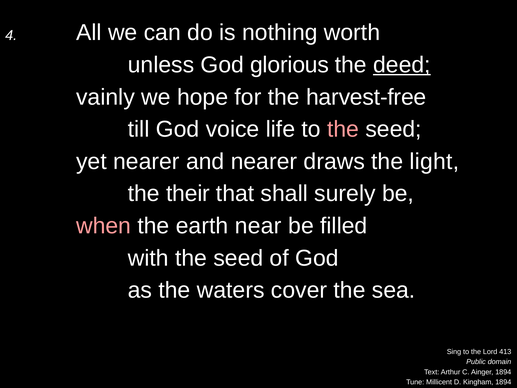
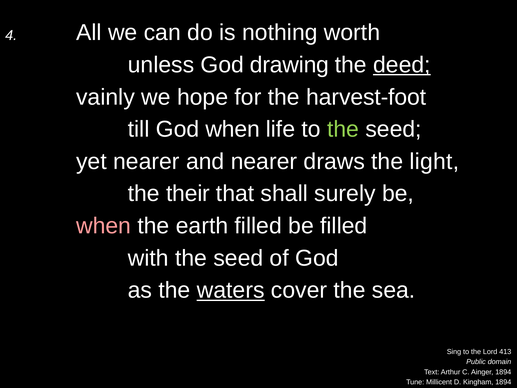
glorious: glorious -> drawing (290, 65)
harvest-free: harvest-free -> harvest-foot (366, 97)
God voice: voice -> when (233, 129)
the colour: pink -> light green (343, 129)
earth near: near -> filled (258, 226)
waters underline: none -> present (231, 290)
